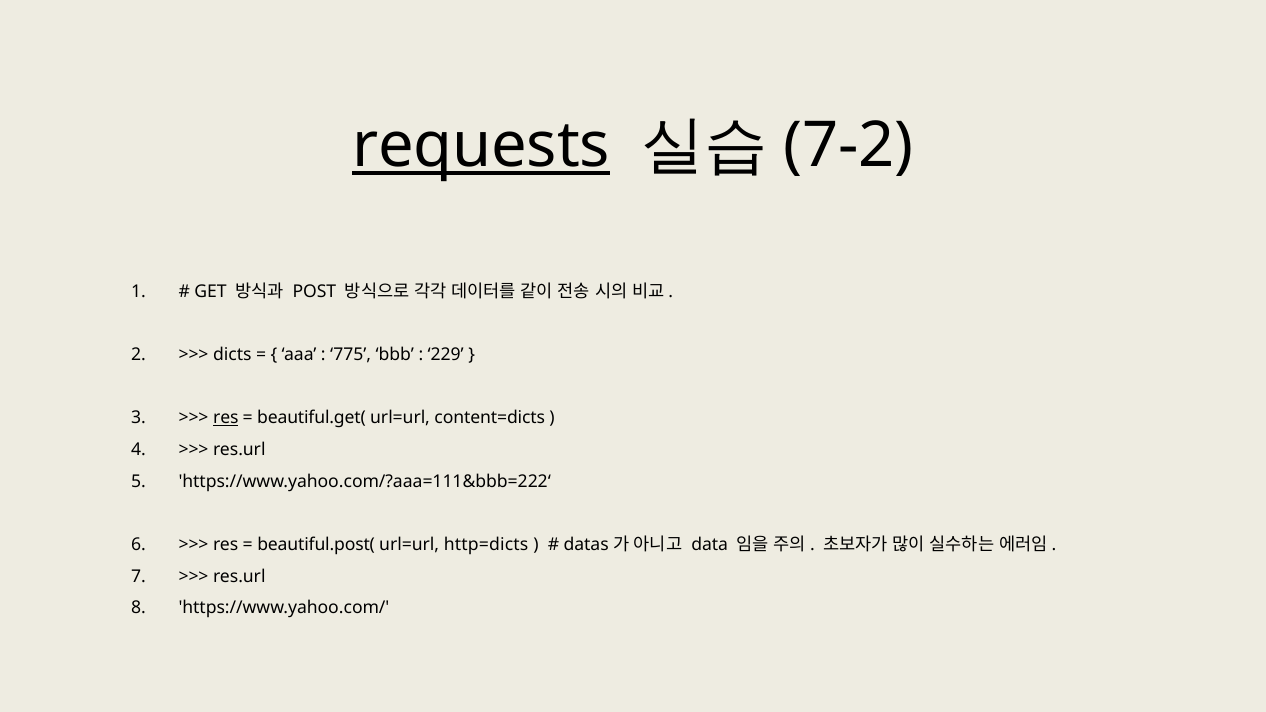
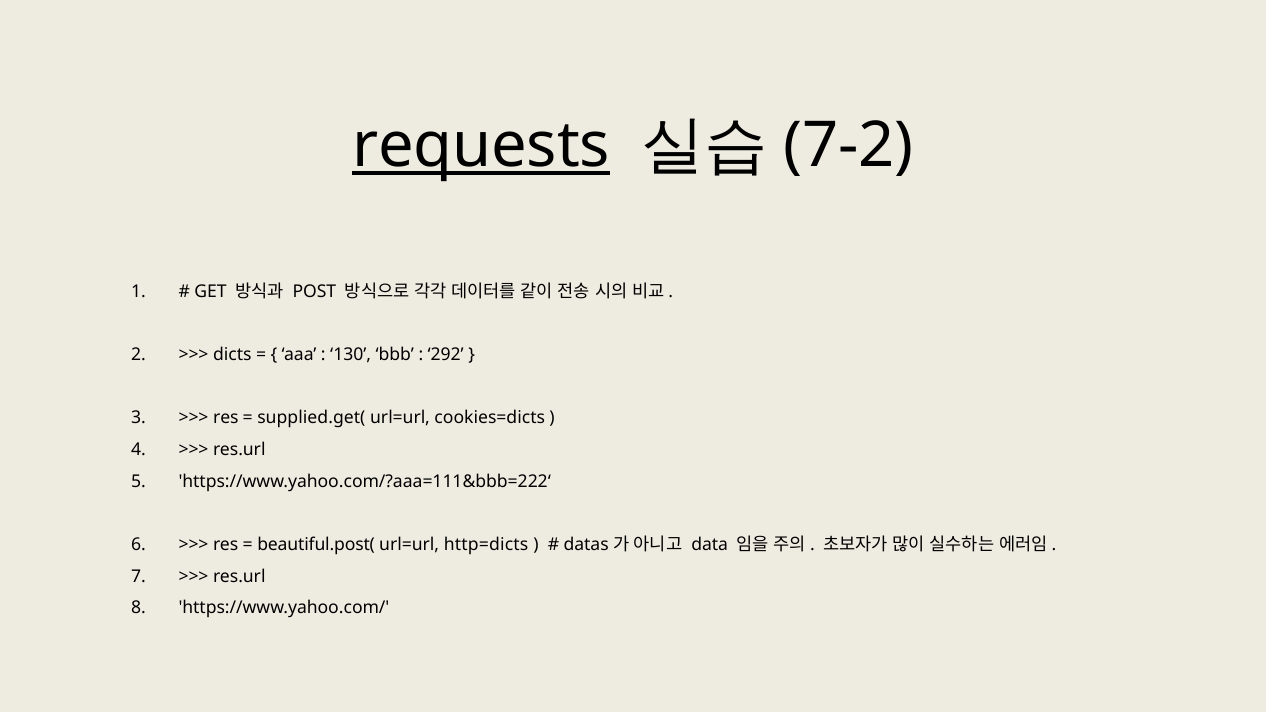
775: 775 -> 130 (351, 355)
229: 229 -> 292 (446, 355)
res underline: present -> none (226, 418)
beautiful.get(: beautiful.get( -> supplied.get( (311, 418)
content=dicts: content=dicts -> cookies=dicts (490, 418)
